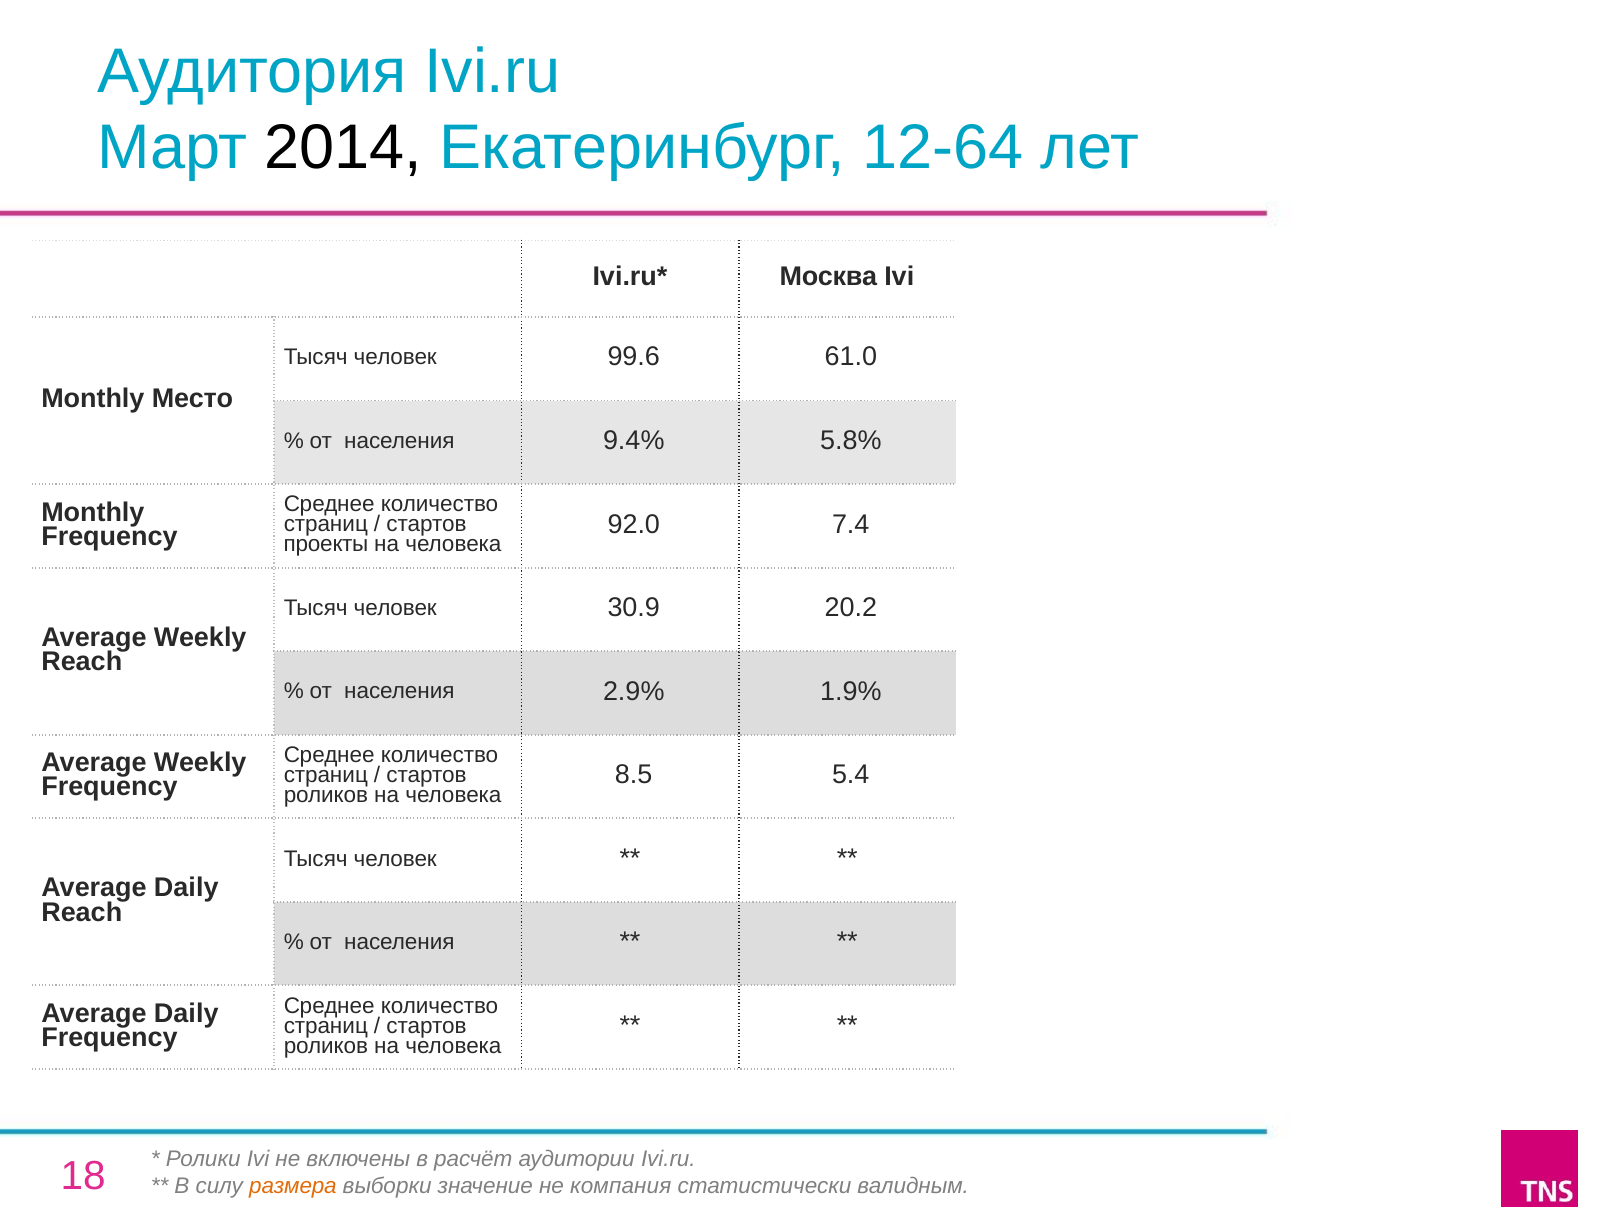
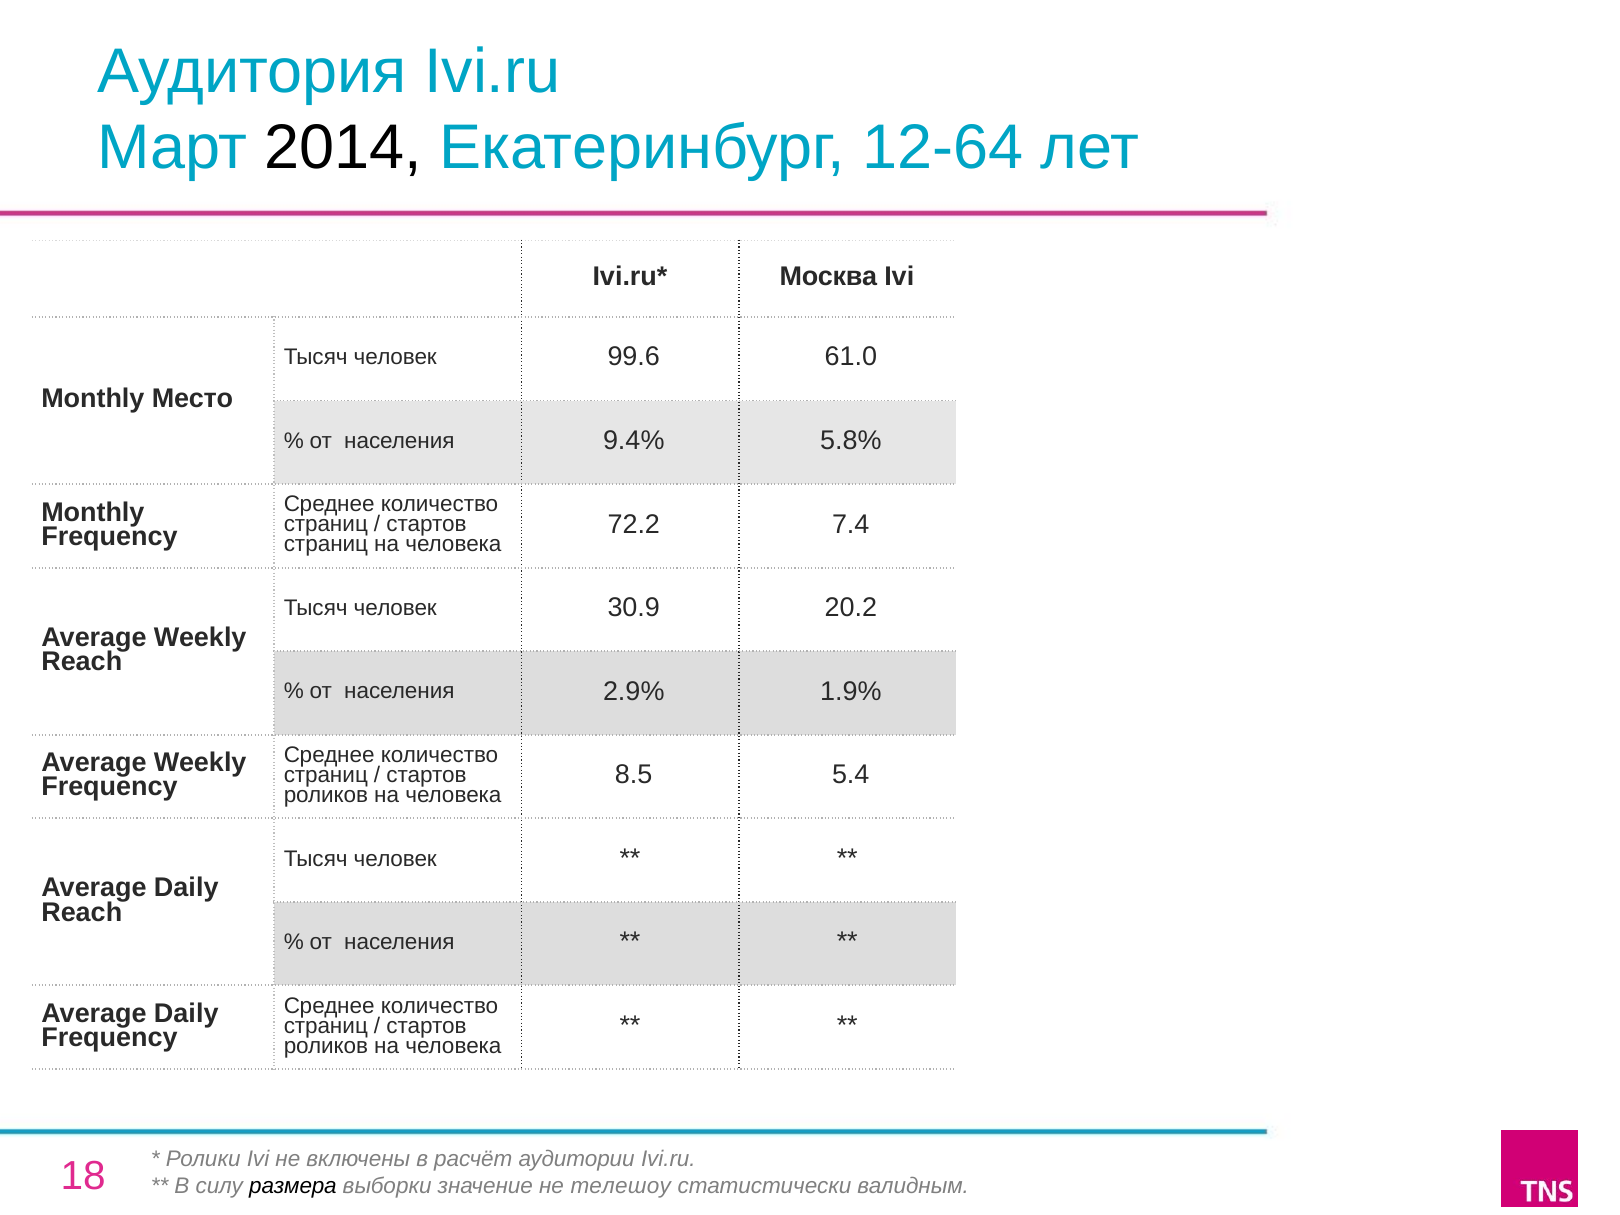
92.0: 92.0 -> 72.2 (634, 524)
проекты: проекты -> страниц (326, 545)
размера colour: orange -> black (293, 1186)
компания: компания -> телешоу (621, 1186)
